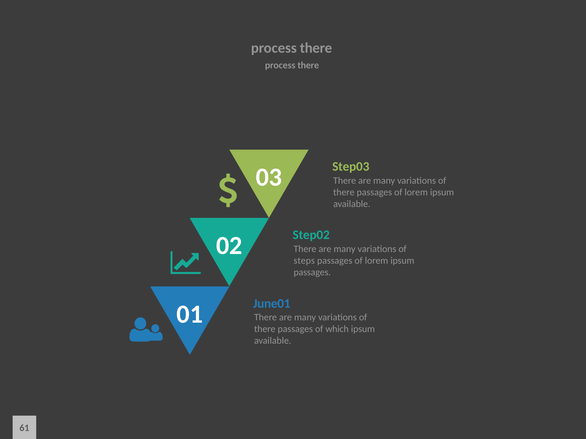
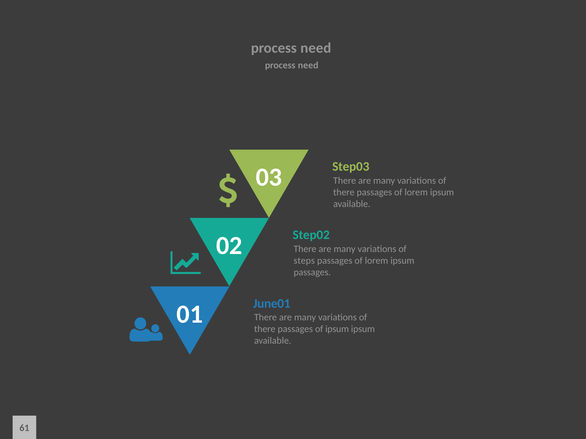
there: there -> need (316, 48)
there: there -> need (308, 65)
of which: which -> ipsum (337, 329)
